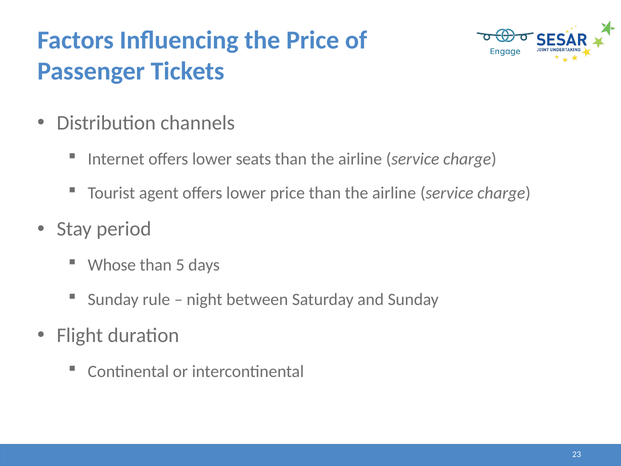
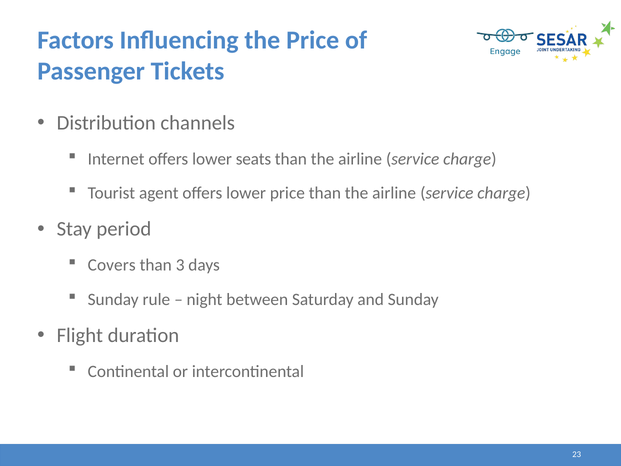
Whose: Whose -> Covers (112, 265)
5: 5 -> 3 (180, 265)
